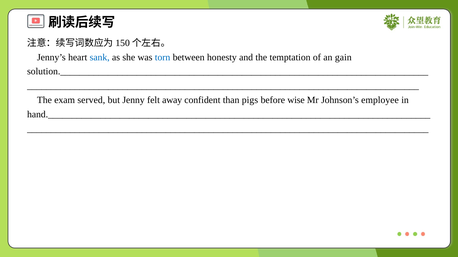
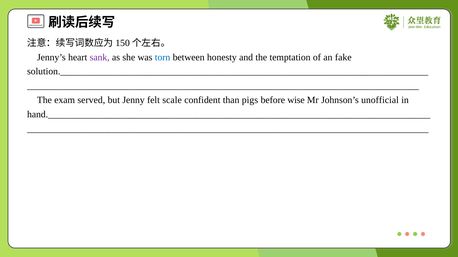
sank colour: blue -> purple (100, 57)
gain: gain -> fake (343, 57)
away: away -> scale (172, 100)
employee: employee -> unofficial (380, 100)
